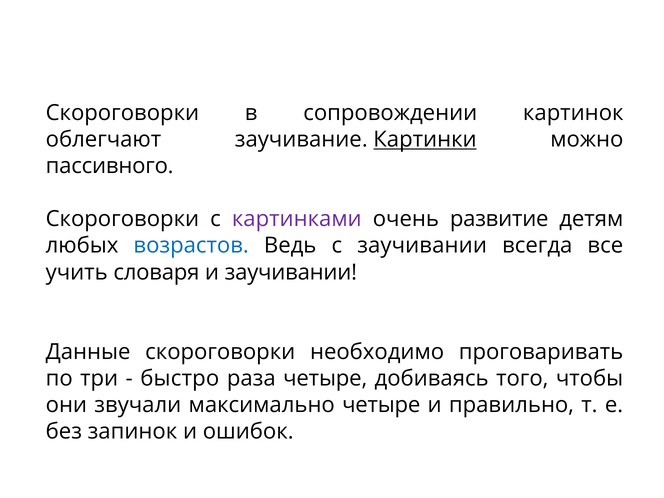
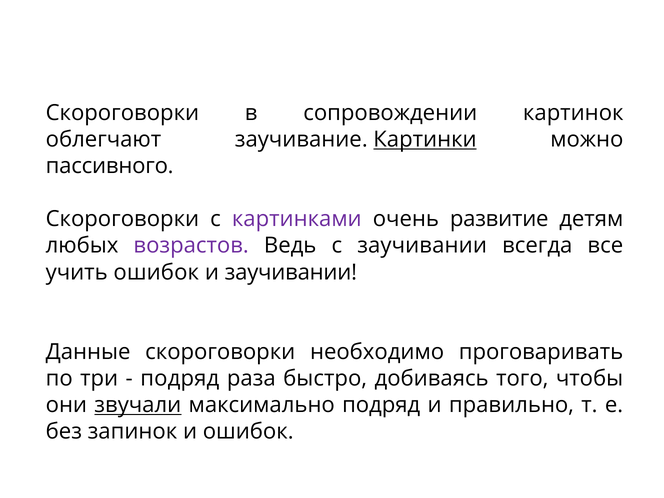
возрастов colour: blue -> purple (191, 246)
учить словаря: словаря -> ошибок (156, 272)
быстро: быстро -> подряд (180, 378)
раза четыре: четыре -> быстро (325, 378)
звучали underline: none -> present (138, 405)
максимально четыре: четыре -> подряд (381, 405)
